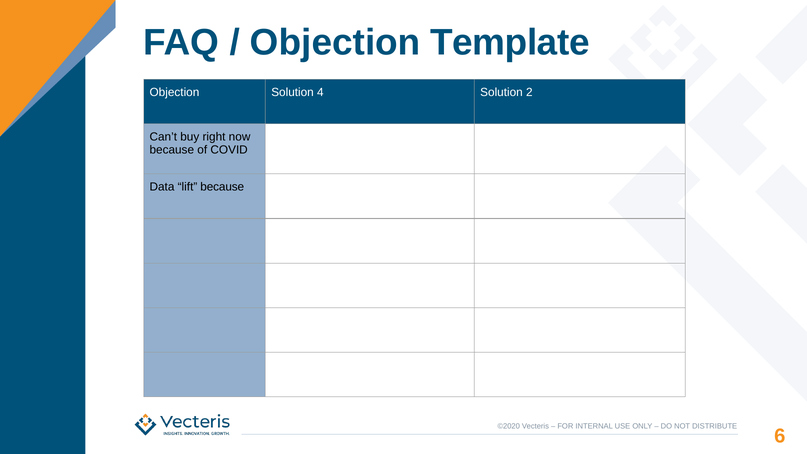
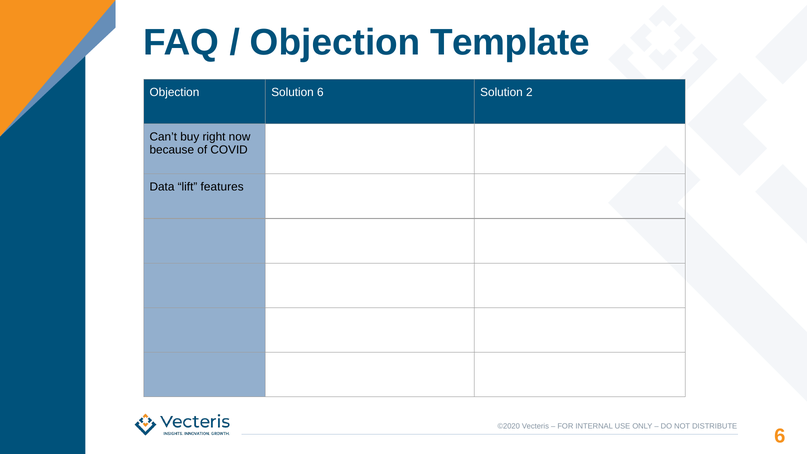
Solution 4: 4 -> 6 (320, 92)
lift because: because -> features (222, 187)
